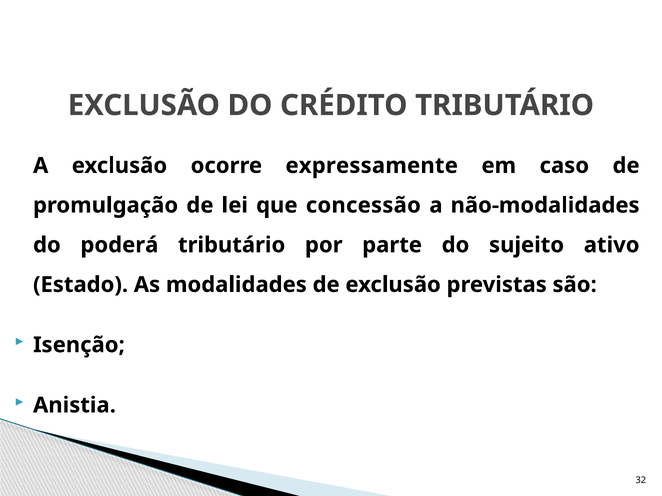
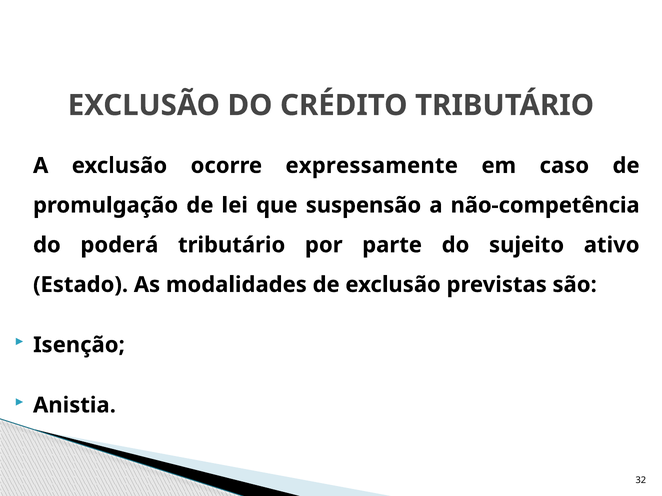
concessão: concessão -> suspensão (363, 206)
não-modalidades: não-modalidades -> não-competência (545, 206)
